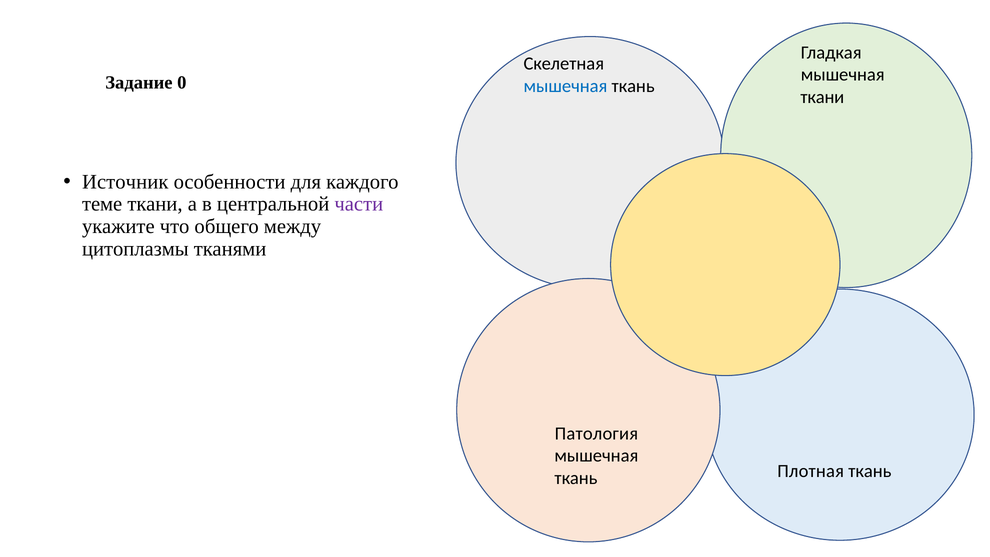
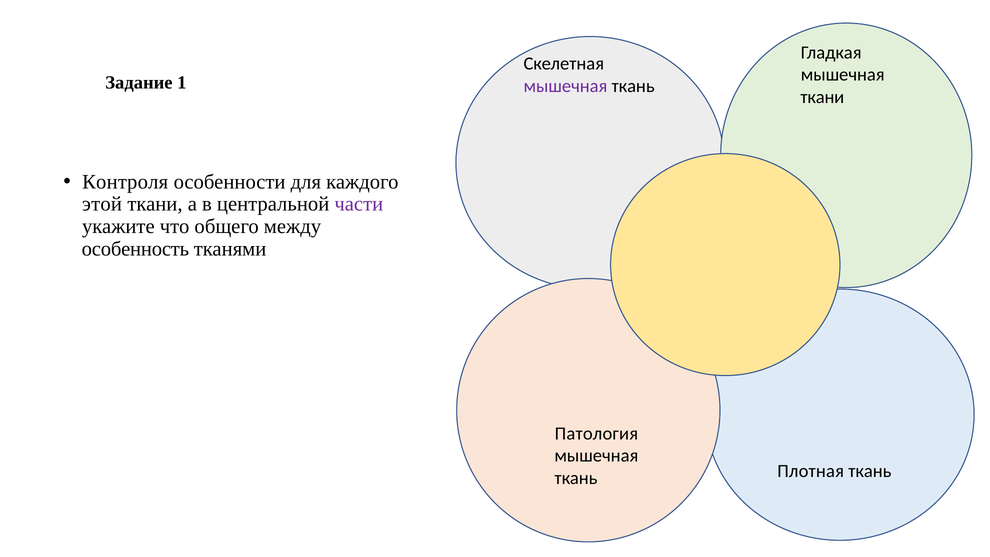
0: 0 -> 1 (182, 82)
мышечная colour: blue -> purple (565, 86)
Источник: Источник -> Контроля (125, 182)
теме: теме -> этой (102, 204)
цитоплазмы: цитоплазмы -> особенность (135, 249)
